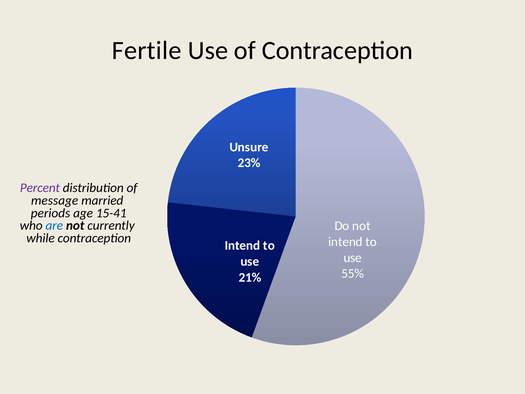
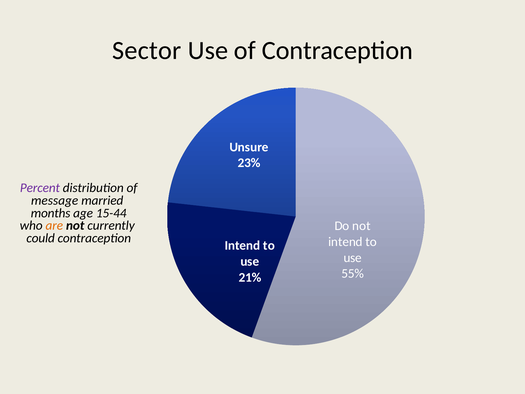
Fertile: Fertile -> Sector (147, 50)
periods: periods -> months (51, 213)
15-41: 15-41 -> 15-44 (111, 213)
are colour: blue -> orange (54, 226)
while: while -> could (41, 238)
